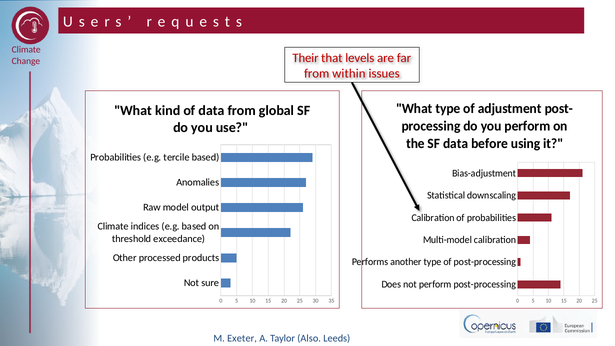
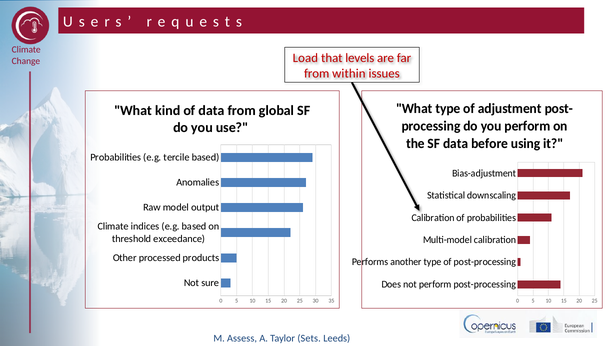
Their: Their -> Load (305, 58)
Exeter: Exeter -> Assess (242, 338)
Also: Also -> Sets (309, 338)
